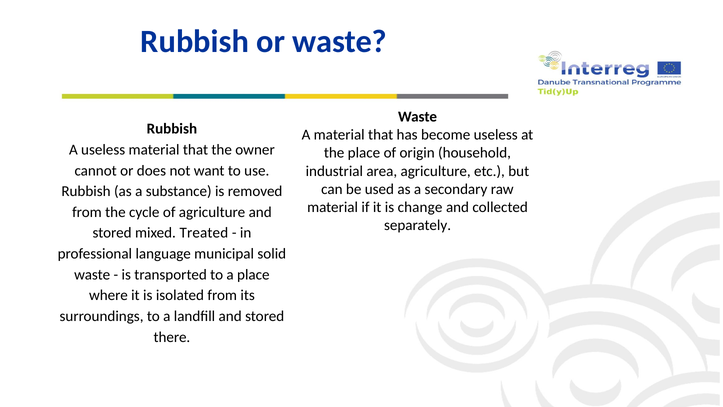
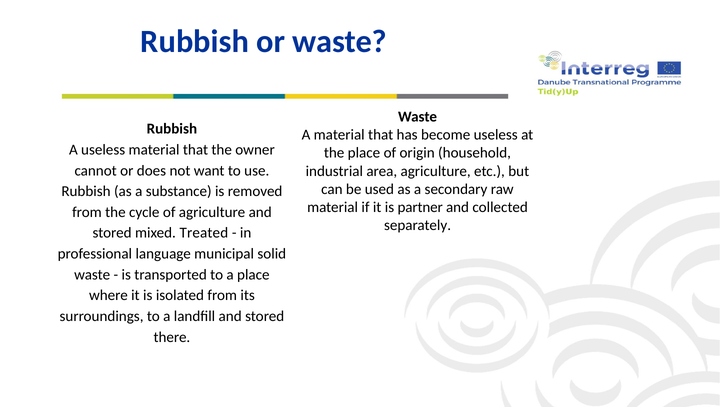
change: change -> partner (420, 207)
